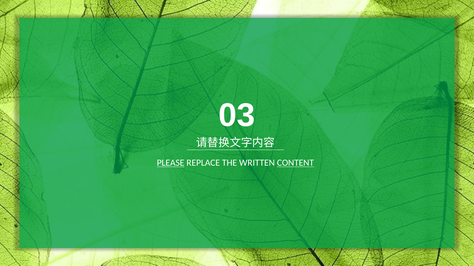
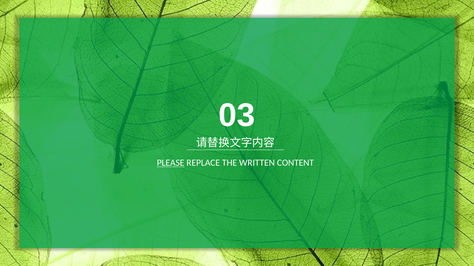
CONTENT underline: present -> none (295, 163)
